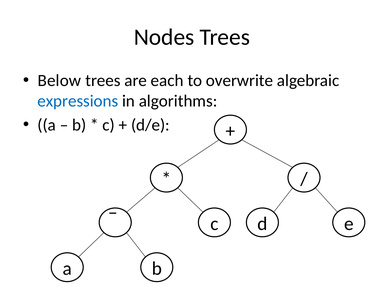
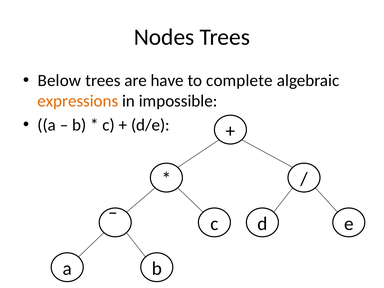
each: each -> have (167, 81)
overwrite: overwrite -> complete (239, 81)
expressions colour: blue -> orange (78, 101)
algorithms: algorithms -> impossible (178, 101)
